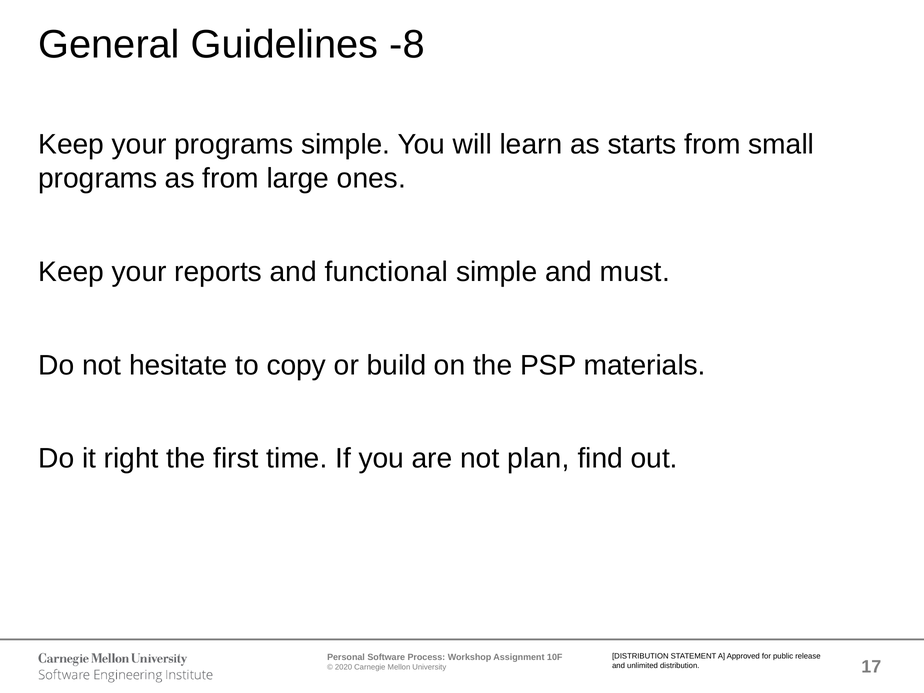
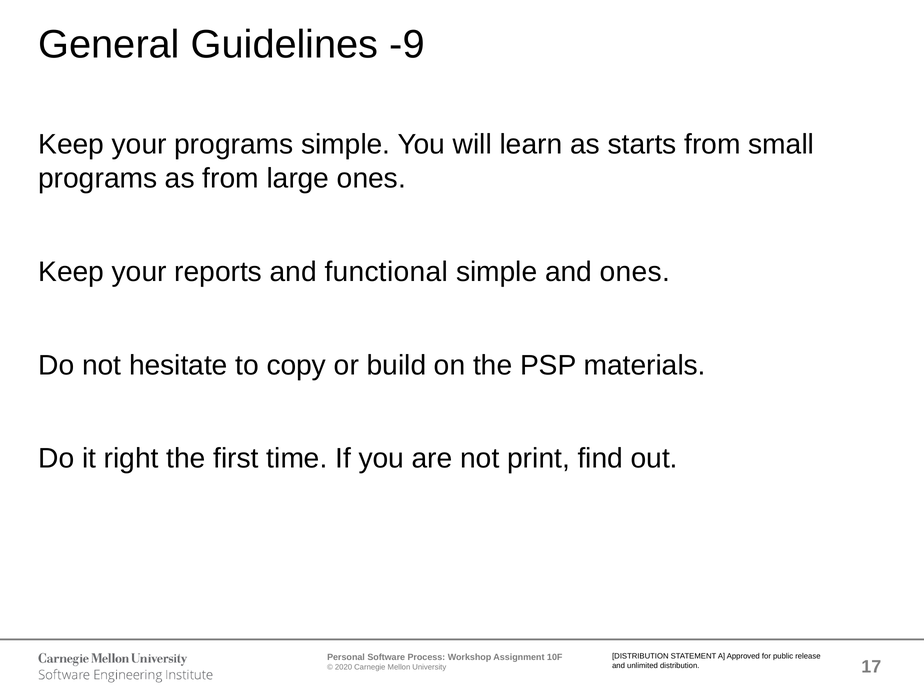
-8: -8 -> -9 (407, 44)
and must: must -> ones (635, 272)
plan: plan -> print (539, 459)
